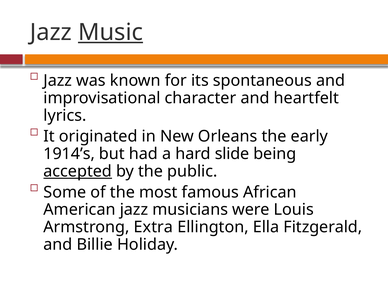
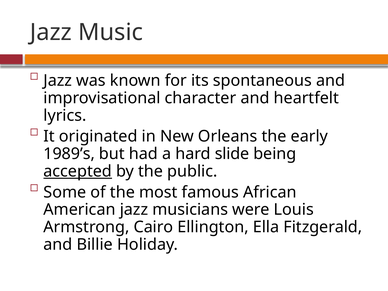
Music underline: present -> none (111, 32)
1914’s: 1914’s -> 1989’s (69, 154)
Extra: Extra -> Cairo (153, 227)
